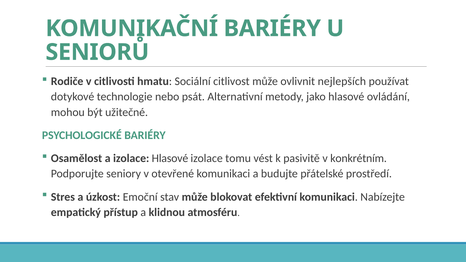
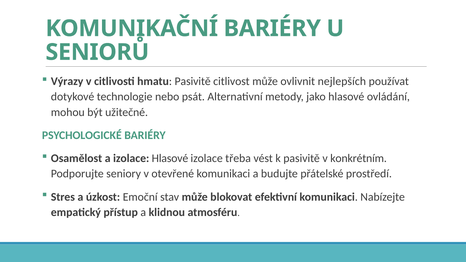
Rodiče: Rodiče -> Výrazy (67, 81)
hmatu Sociální: Sociální -> Pasivitě (193, 81)
tomu: tomu -> třeba (238, 158)
